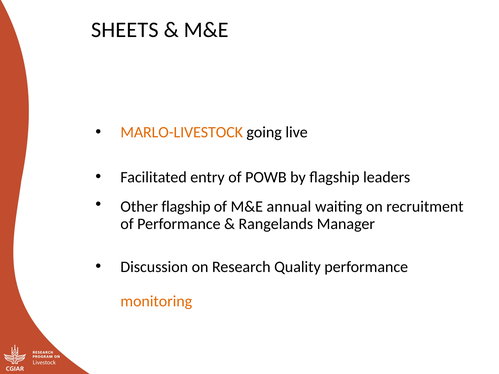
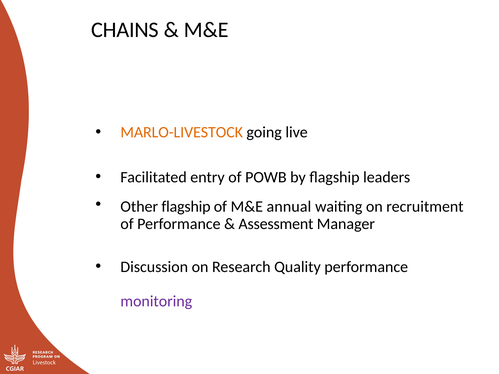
SHEETS: SHEETS -> CHAINS (125, 30)
Rangelands: Rangelands -> Assessment (276, 224)
monitoring colour: orange -> purple (156, 301)
